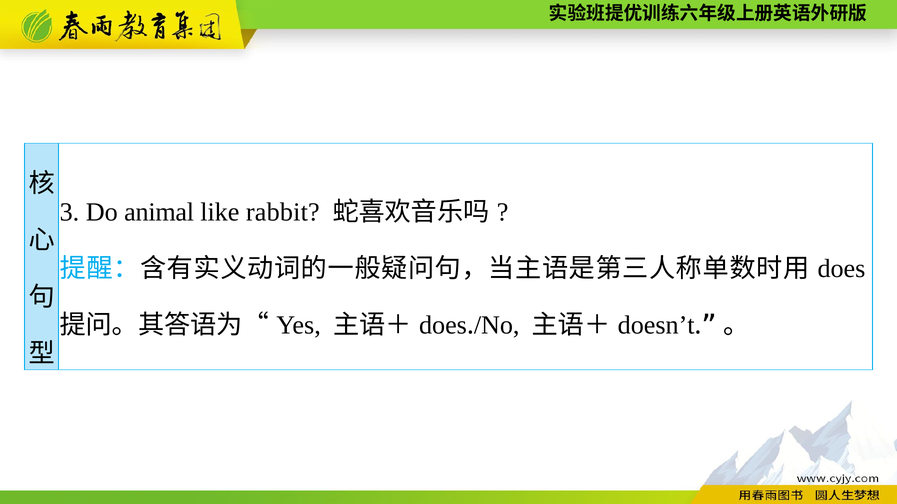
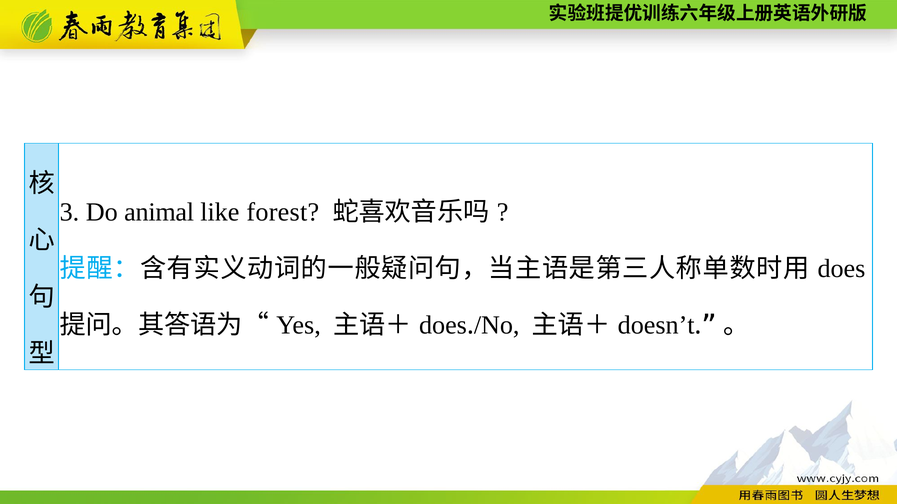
rabbit: rabbit -> forest (283, 212)
